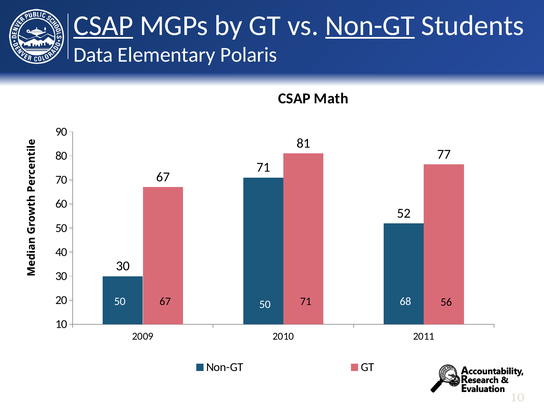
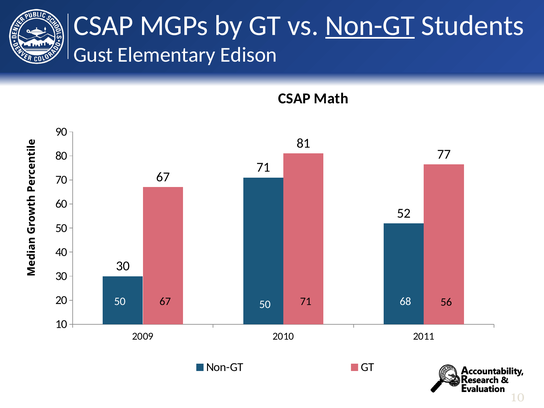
CSAP underline: present -> none (103, 26)
Data: Data -> Gust (93, 55)
Polaris: Polaris -> Edison (249, 55)
